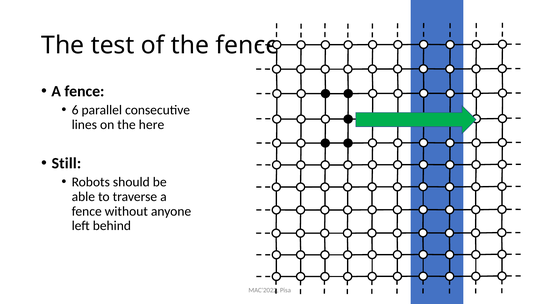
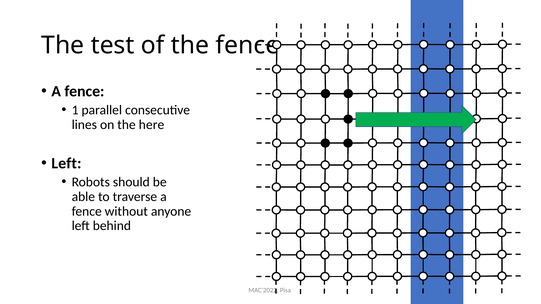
6: 6 -> 1 (75, 110)
Still: Still -> Left (66, 164)
